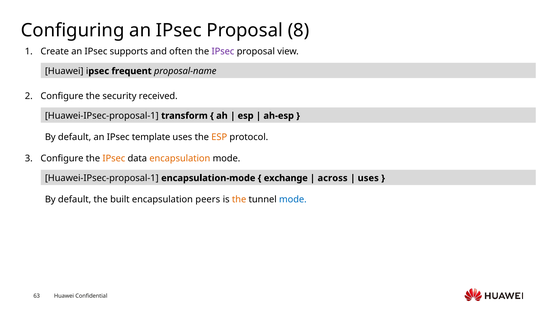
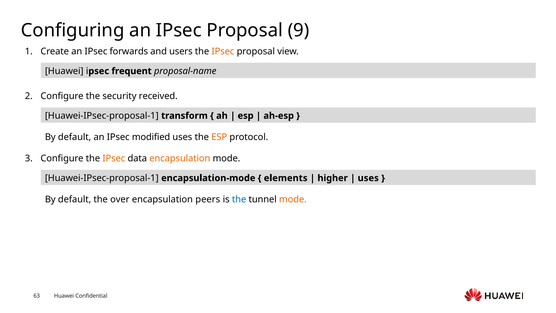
8: 8 -> 9 (299, 30)
supports: supports -> forwards (129, 51)
often: often -> users (181, 51)
IPsec colour: purple -> orange (223, 51)
template: template -> modified (151, 137)
exchange: exchange -> elements (286, 178)
across: across -> higher (333, 178)
built: built -> over (120, 199)
the colour: orange -> blue (239, 199)
mode colour: blue -> orange (293, 199)
